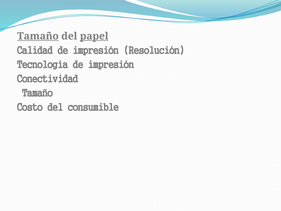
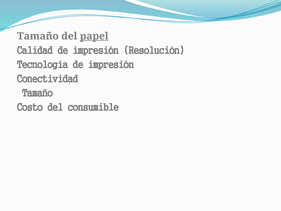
Tamaño underline: present -> none (38, 36)
